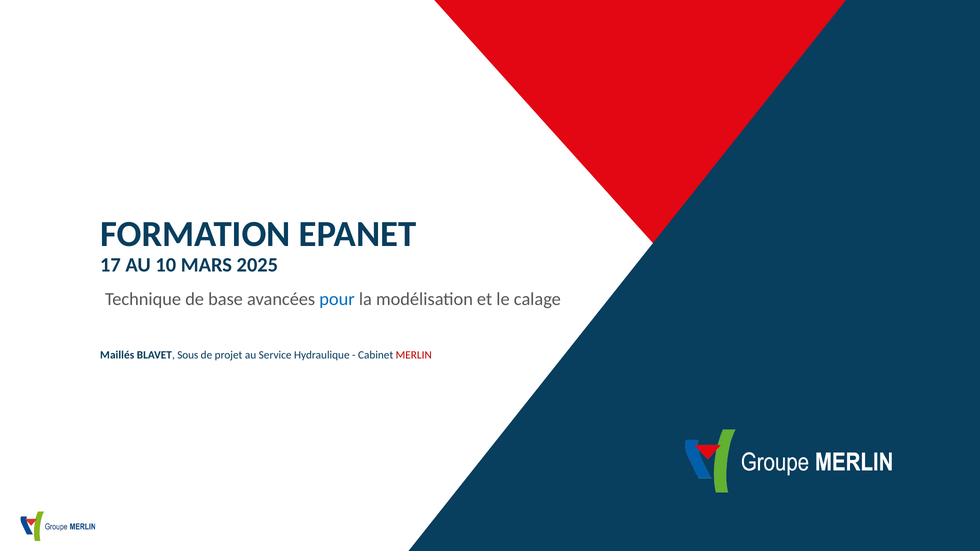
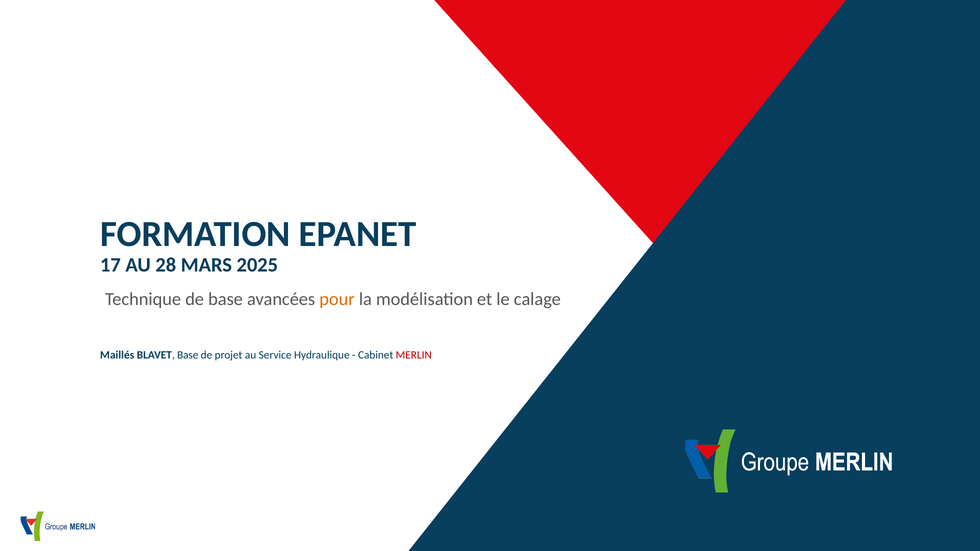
10: 10 -> 28 (166, 265)
pour colour: blue -> orange (337, 299)
BLAVET Sous: Sous -> Base (188, 355)
